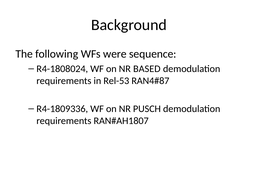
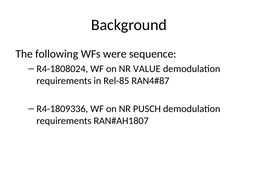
BASED: BASED -> VALUE (147, 69)
Rel-53: Rel-53 -> Rel-85 (116, 81)
